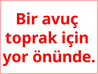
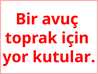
önünde: önünde -> kutular (64, 57)
